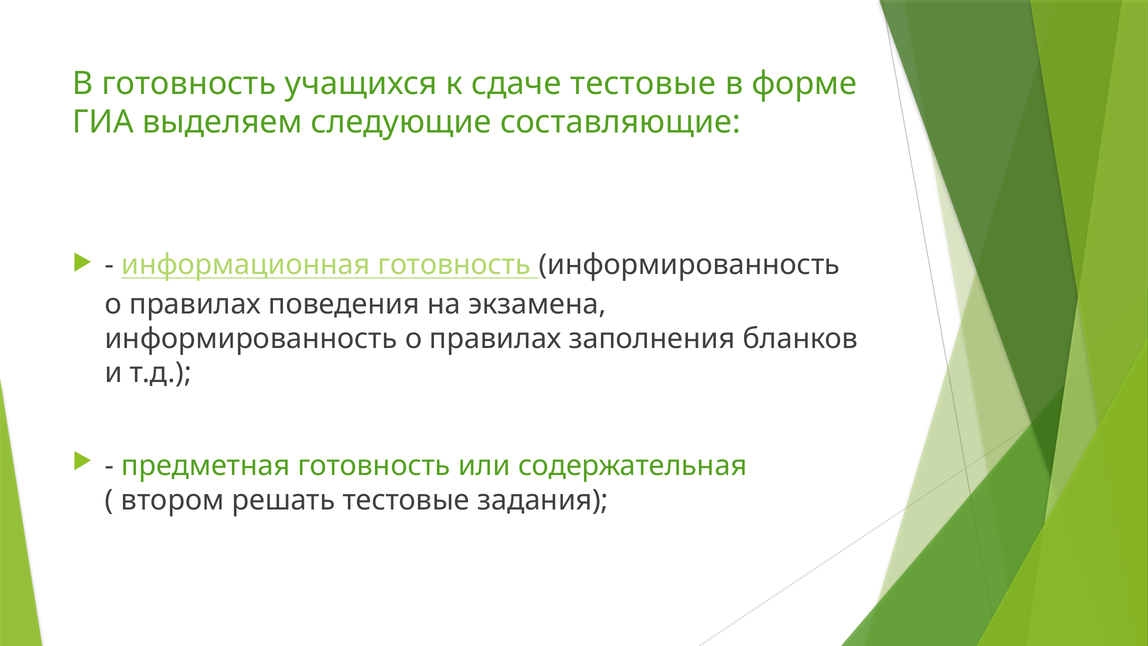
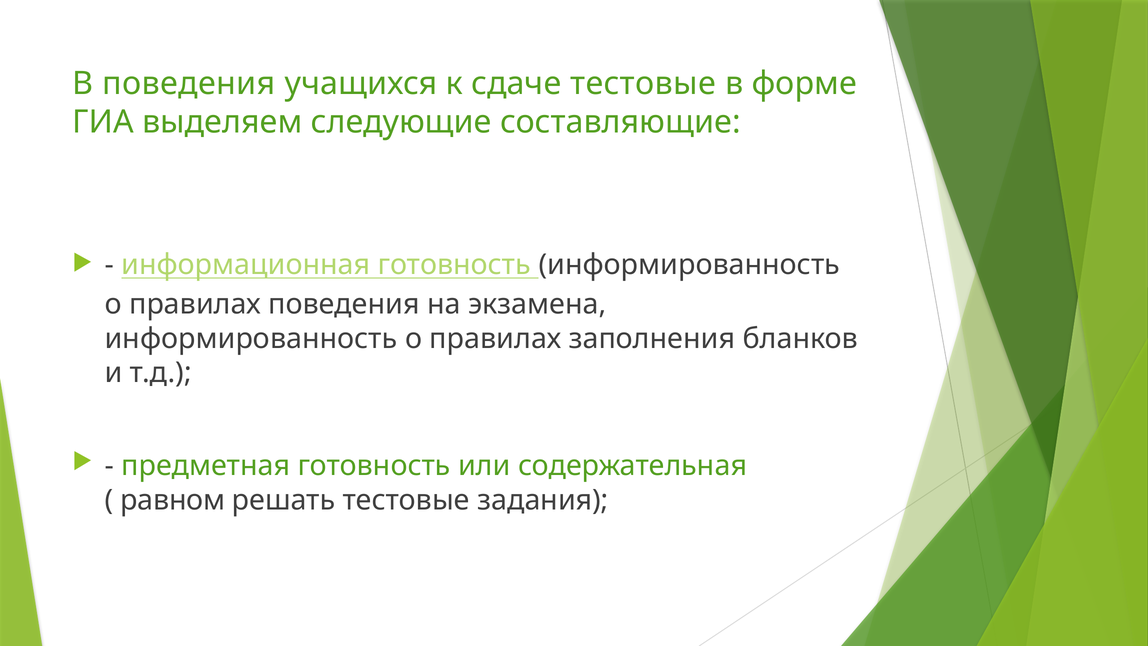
В готовность: готовность -> поведения (189, 83)
втором: втором -> равном (173, 500)
